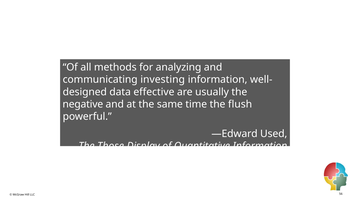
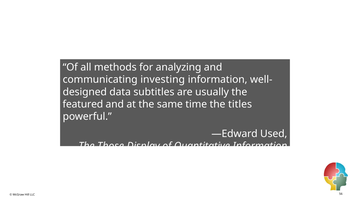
effective: effective -> subtitles (154, 92)
negative: negative -> featured (83, 104)
flush: flush -> titles (240, 104)
